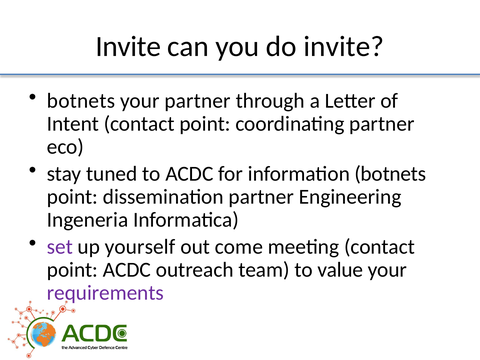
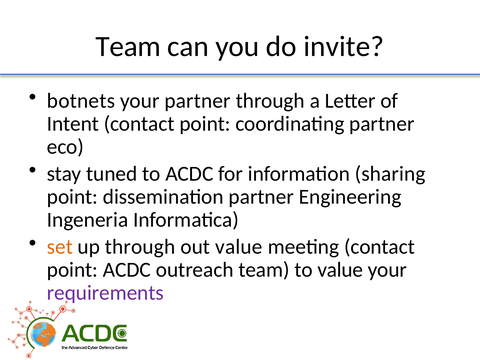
Invite: Invite -> Team (128, 46)
information botnets: botnets -> sharing (390, 174)
set colour: purple -> orange (60, 247)
up yourself: yourself -> through (140, 247)
out come: come -> value (239, 247)
